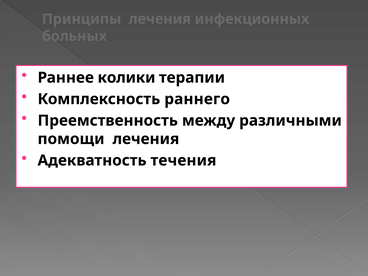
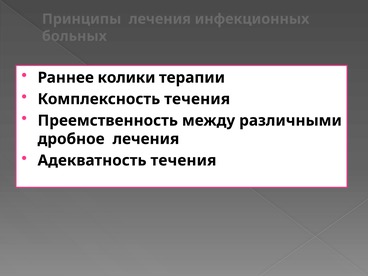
Комплексность раннего: раннего -> течения (197, 99)
помощи: помощи -> дробное (71, 139)
